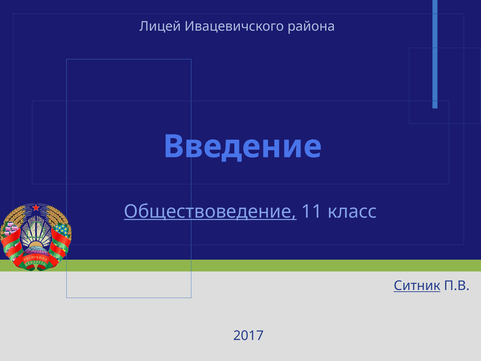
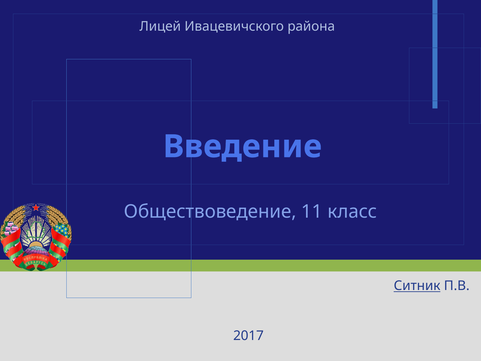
Обществоведение underline: present -> none (210, 211)
